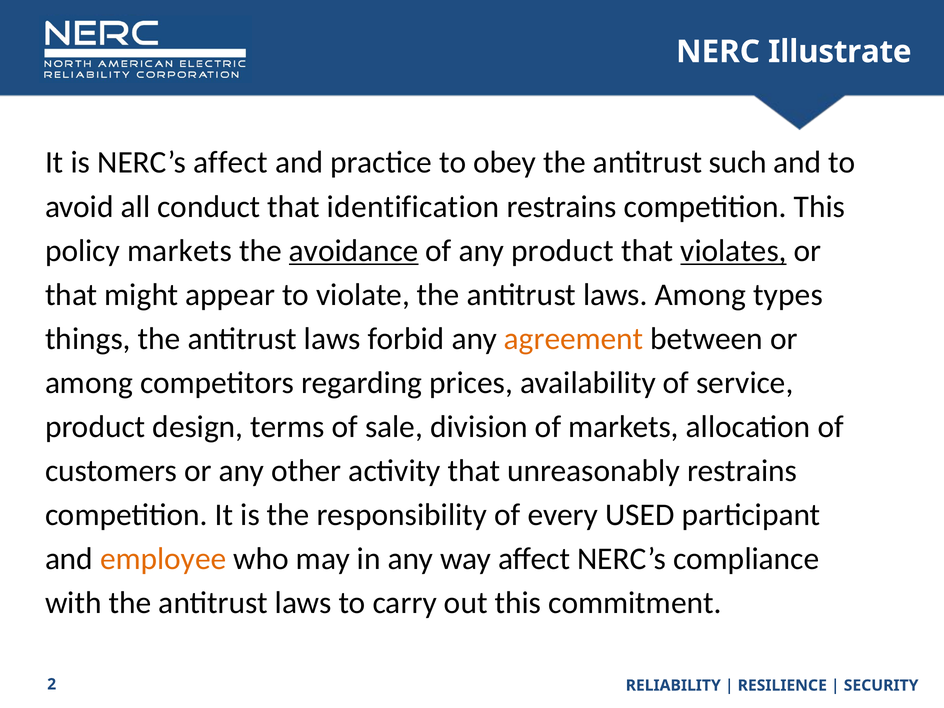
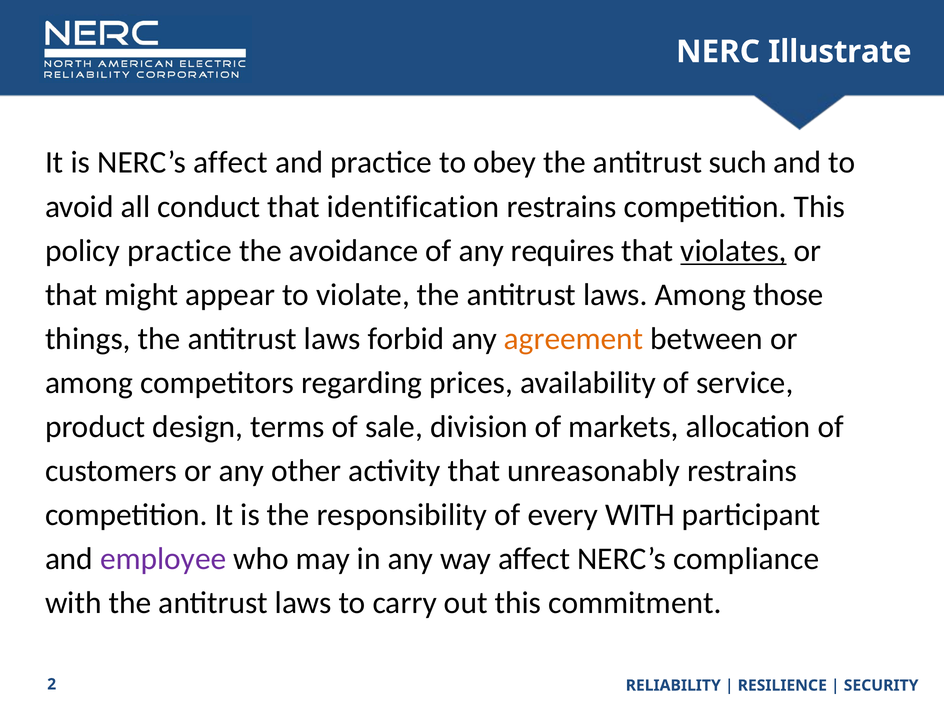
policy markets: markets -> practice (179, 251)
avoidance underline: present -> none (354, 251)
any product: product -> requires (563, 251)
types: types -> those (788, 295)
every USED: USED -> WITH (640, 515)
employee colour: orange -> purple (163, 559)
